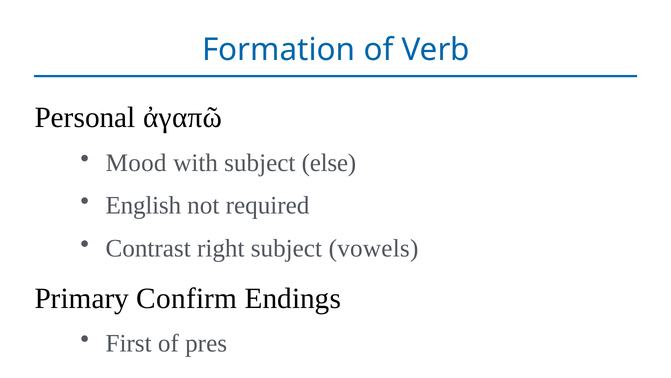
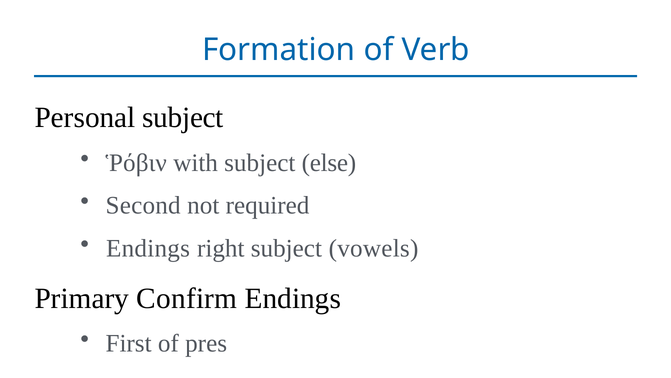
Personal ἀγαπῶ: ἀγαπῶ -> subject (183, 118)
Mood: Mood -> Ῥόβιν (136, 163)
English: English -> Second (143, 205)
Contrast: Contrast -> Endings (148, 248)
